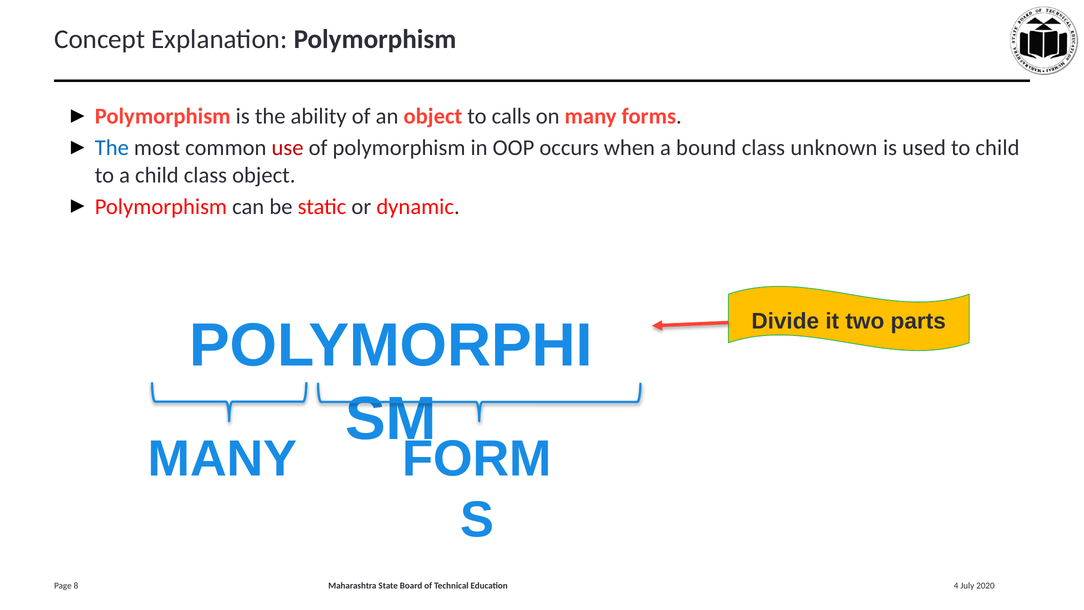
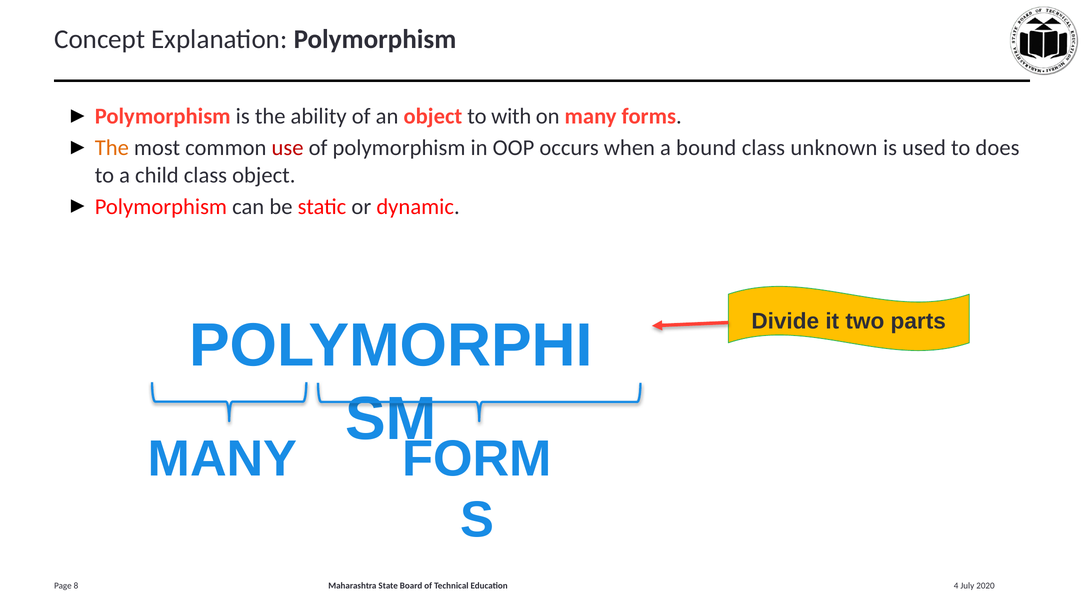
calls: calls -> with (511, 116)
The colour: blue -> orange (112, 148)
to child: child -> does (998, 148)
